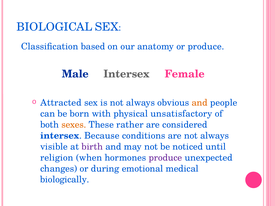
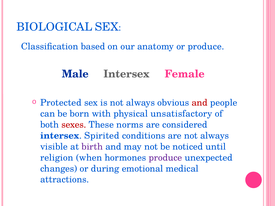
Attracted: Attracted -> Protected (61, 103)
and colour: orange -> red (200, 103)
sexes colour: orange -> red (74, 125)
rather: rather -> norms (130, 125)
Because: Because -> Spirited (102, 136)
biologically: biologically -> attractions (65, 180)
